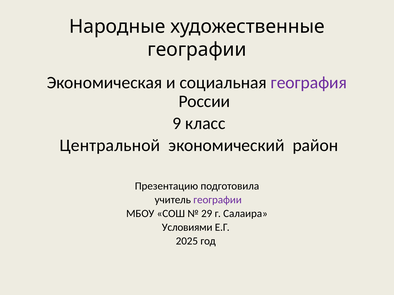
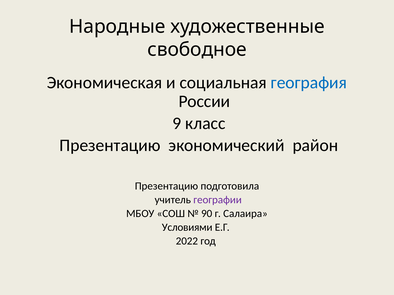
географии: географии -> свободное (197, 50)
география colour: purple -> blue (309, 83)
Центральной: Центральной -> Презентацию (110, 146)
29: 29 -> 90 (207, 214)
2025: 2025 -> 2022 (187, 241)
